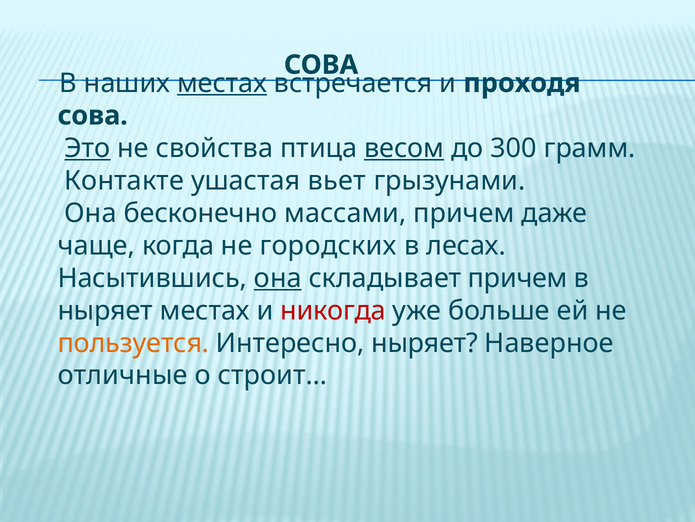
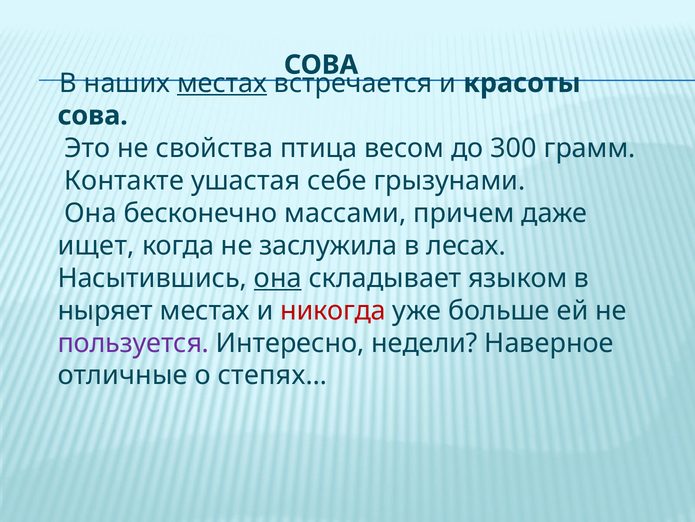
проходя: проходя -> красоты (522, 83)
Это underline: present -> none (87, 148)
весом underline: present -> none (404, 148)
вьет: вьет -> себе (337, 180)
чаще: чаще -> ищет (96, 245)
городских: городских -> заслужила (328, 245)
складывает причем: причем -> языком (518, 278)
пользуется colour: orange -> purple (133, 343)
Интересно ныряет: ныряет -> недели (425, 343)
строит…: строит… -> степях… (272, 375)
